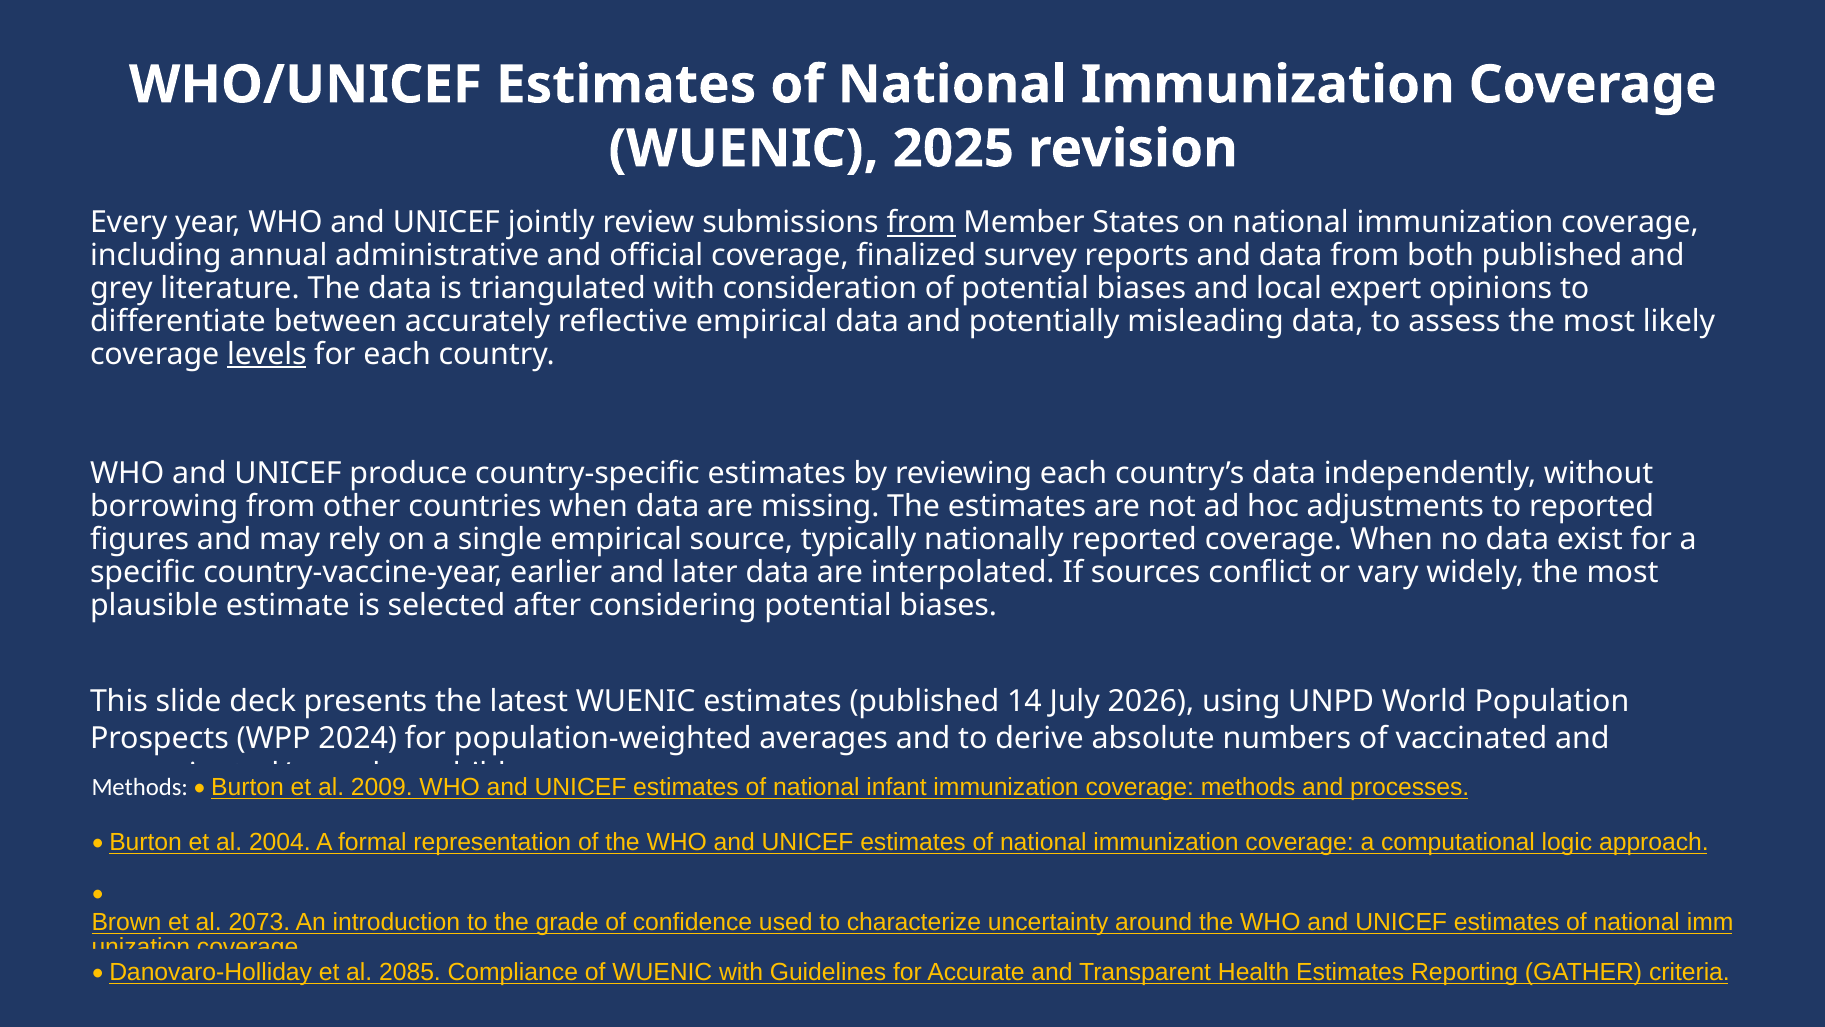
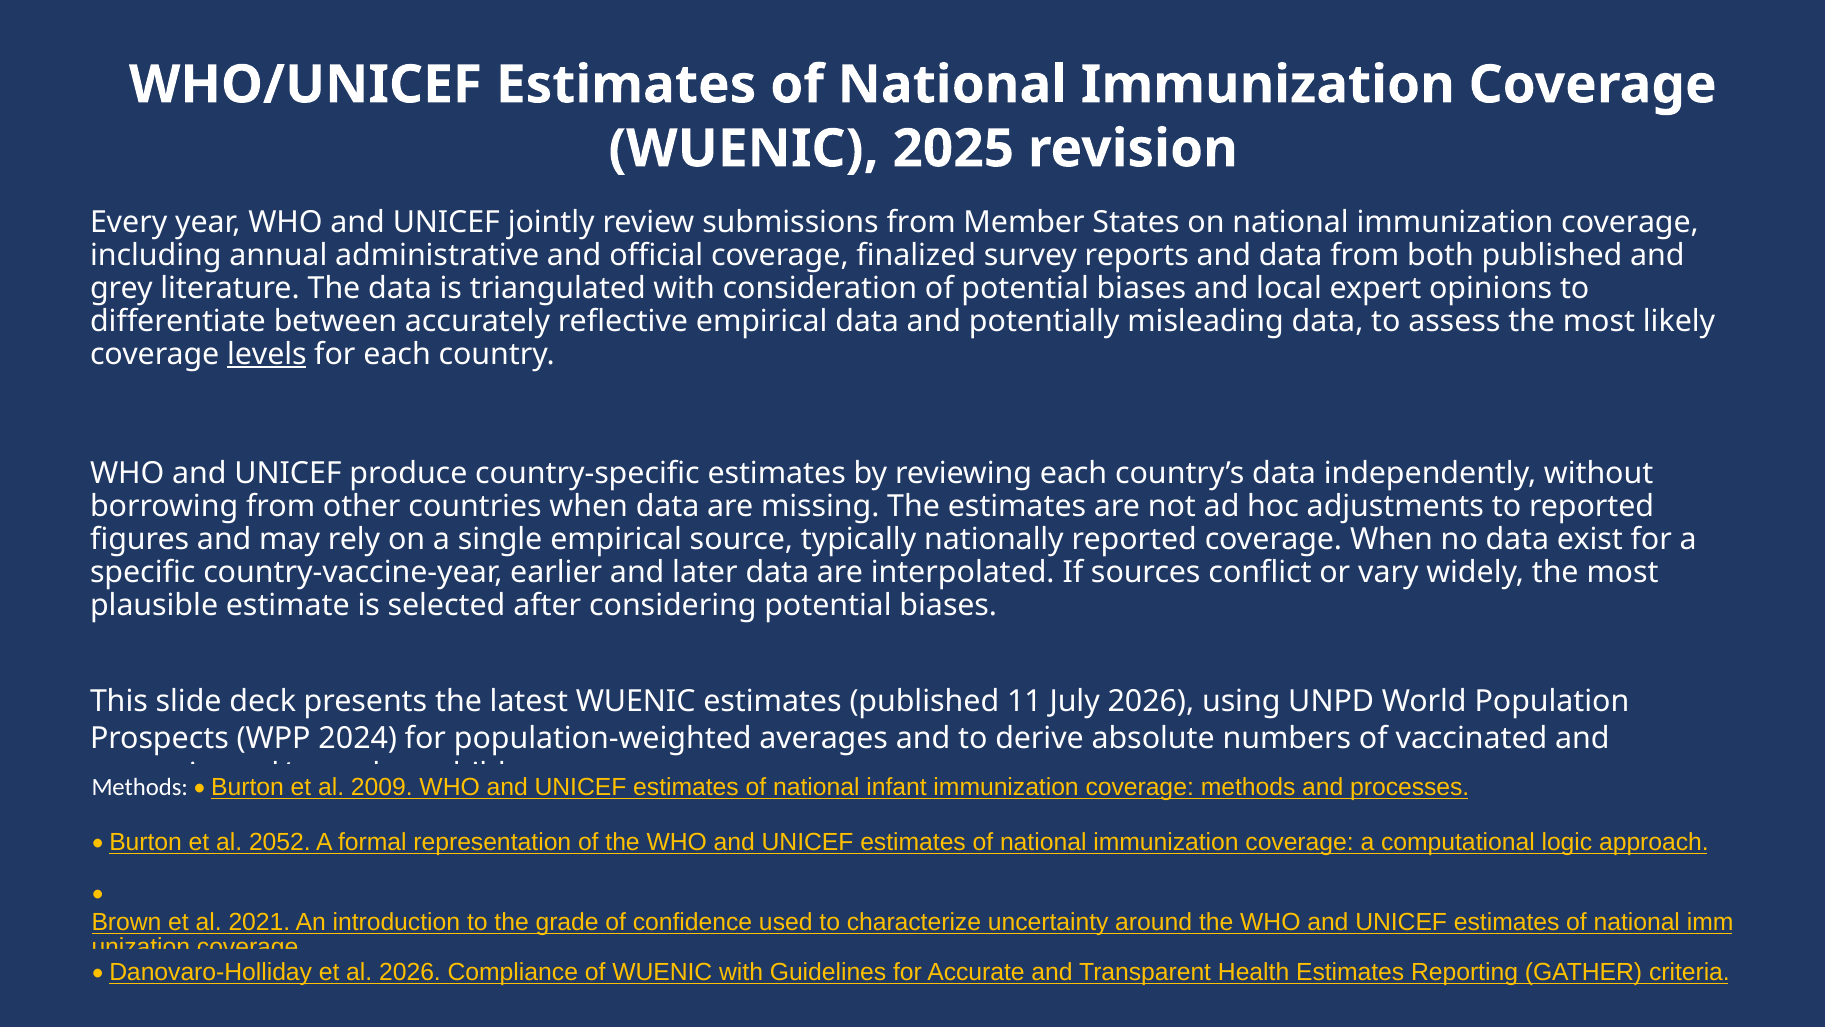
from underline: present -> none (921, 223)
14: 14 -> 11 (1024, 702)
2004: 2004 -> 2052 (280, 842)
2073: 2073 -> 2021 (259, 922)
al 2085: 2085 -> 2026 (410, 972)
